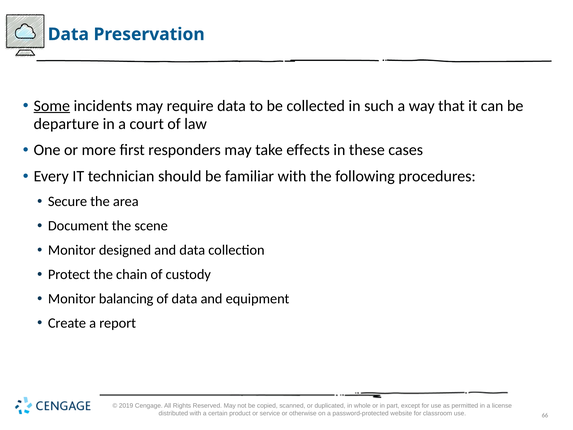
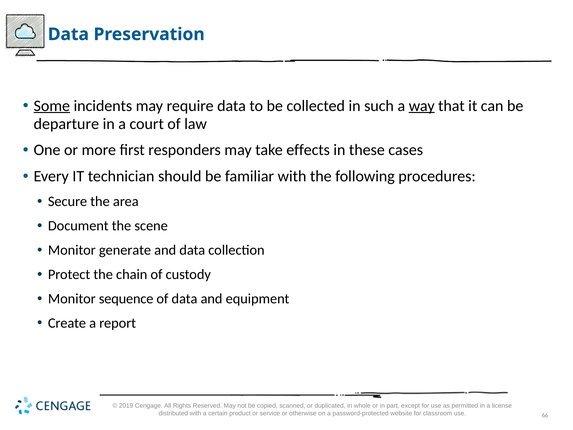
way underline: none -> present (422, 106)
designed: designed -> generate (125, 250)
balancing: balancing -> sequence (126, 298)
